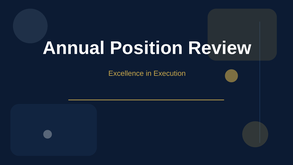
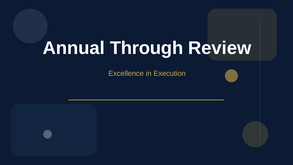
Position: Position -> Through (147, 48)
